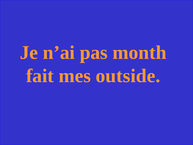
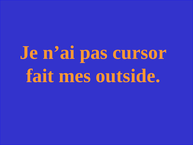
month: month -> cursor (140, 52)
